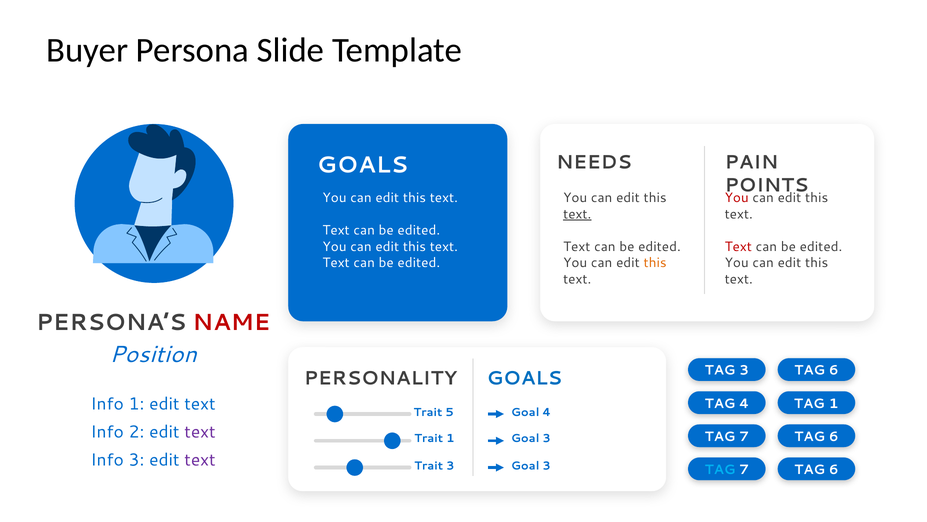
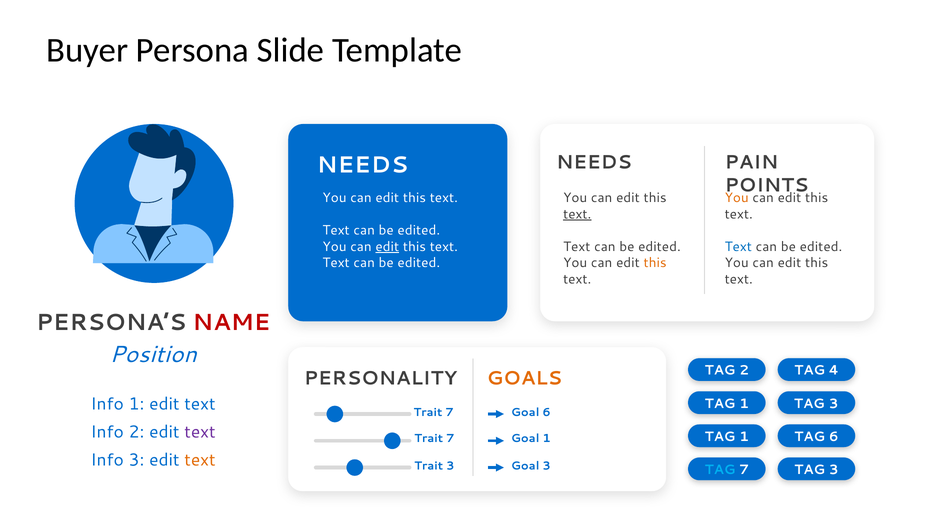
GOALS: GOALS -> NEEDS (363, 165)
You colour: red -> orange (737, 198)
edit underline: none -> present (387, 246)
Text colour: red -> blue (738, 246)
TAG 3: 3 -> 2 (744, 370)
6: 6 -> 4 (834, 370)
GOALS colour: blue -> orange (524, 378)
4: 4 -> 1 (744, 403)
1: 1 -> 3 (834, 403)
5: 5 -> 7 (450, 412)
Goal 4: 4 -> 6 (547, 412)
7: 7 -> 1 (744, 436)
1: 1 -> 7 (450, 438)
3: 3 -> 1 (547, 438)
text colour: purple -> orange (200, 460)
6: 6 -> 3 (834, 469)
